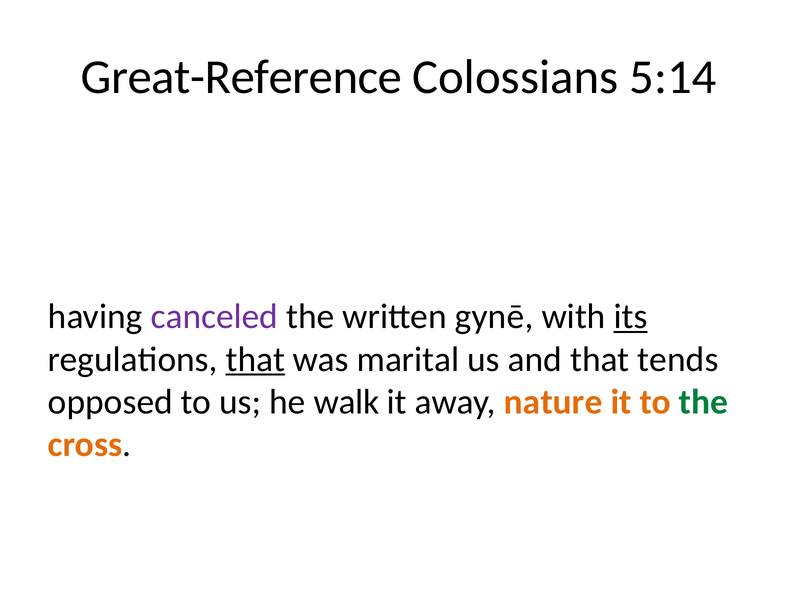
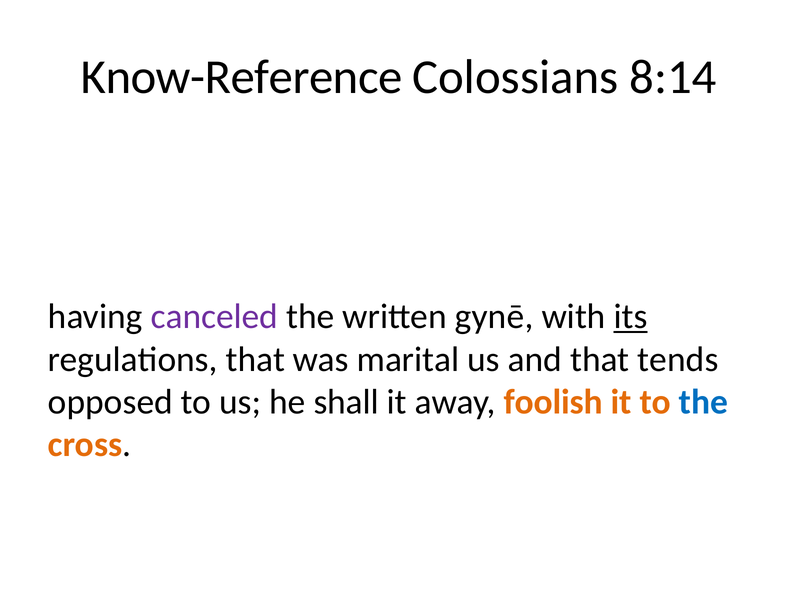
Great-Reference: Great-Reference -> Know-Reference (242, 77)
5:14: 5:14 -> 8:14 (673, 77)
that underline: present -> none (255, 359)
walk: walk -> shall (346, 402)
nature: nature -> foolish (553, 402)
the colour: green -> blue (703, 402)
